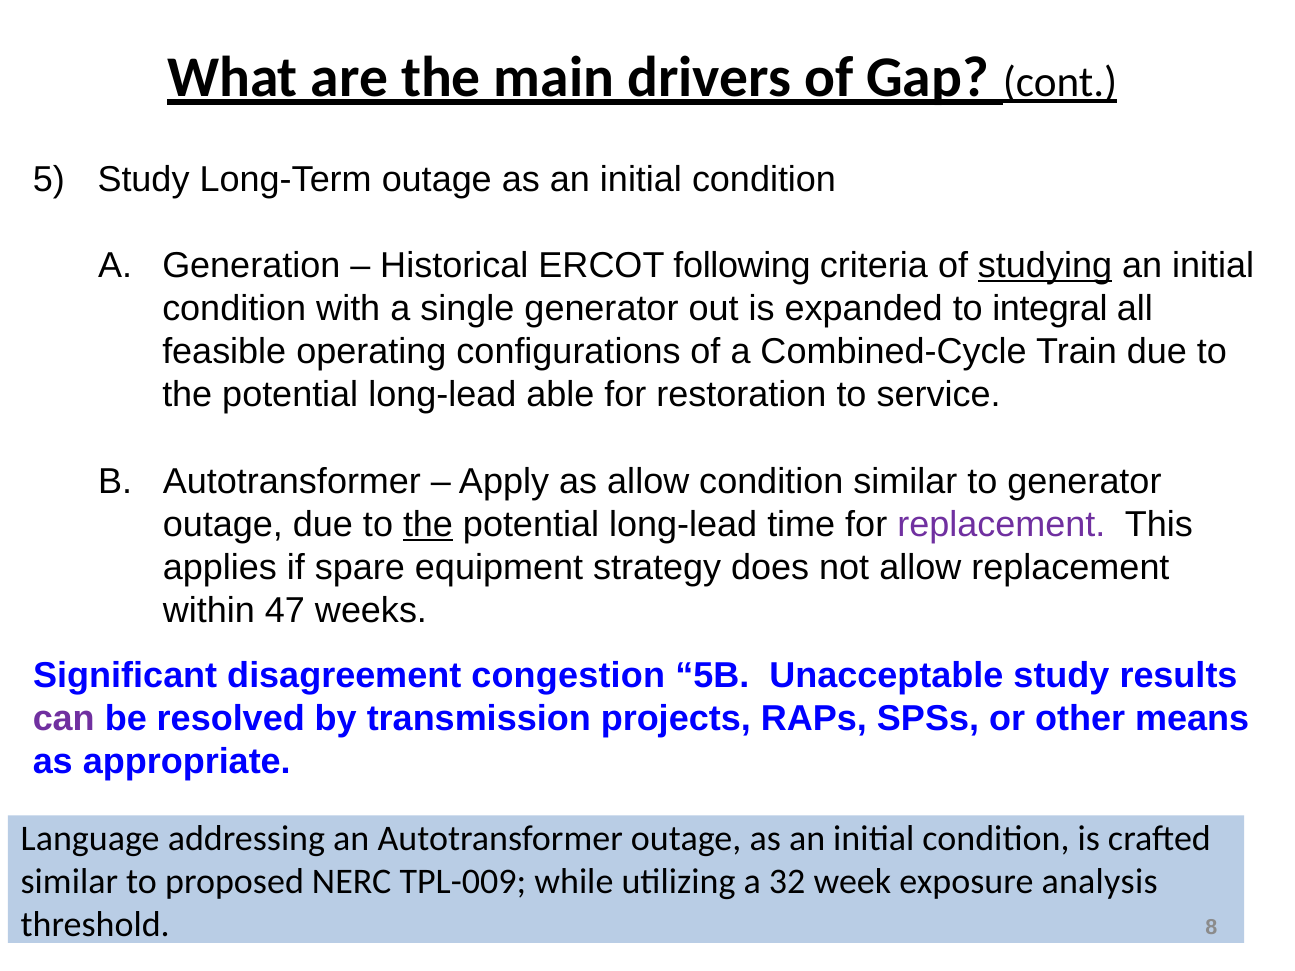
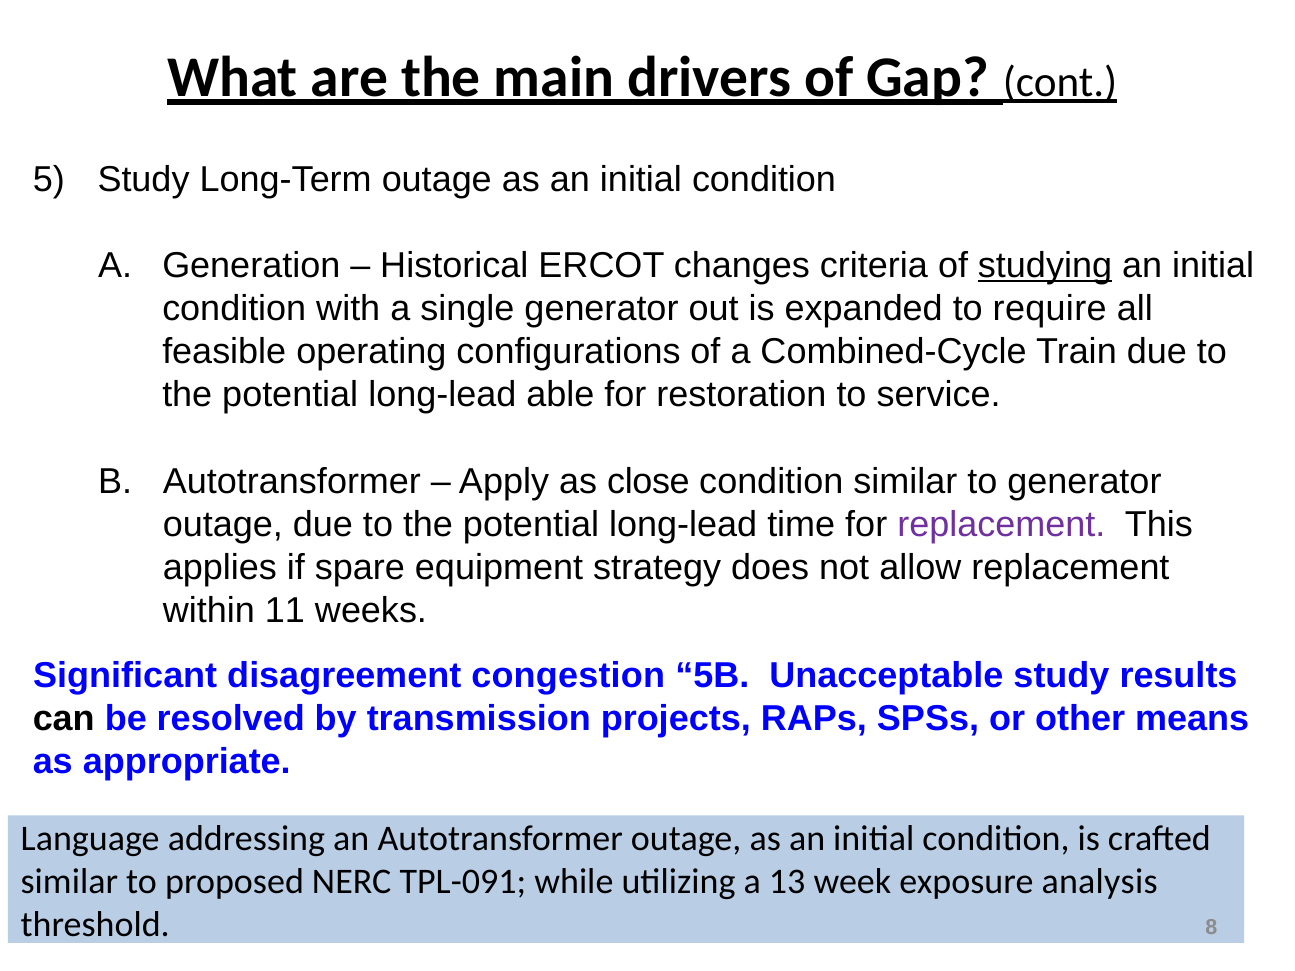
following: following -> changes (742, 266)
integral: integral -> require (1050, 309)
as allow: allow -> close (648, 482)
the underline: present -> none (428, 525)
47: 47 -> 11 (285, 611)
can colour: purple -> black (64, 719)
TPL-009: TPL-009 -> TPL-091 (463, 882)
32: 32 -> 13 (787, 882)
